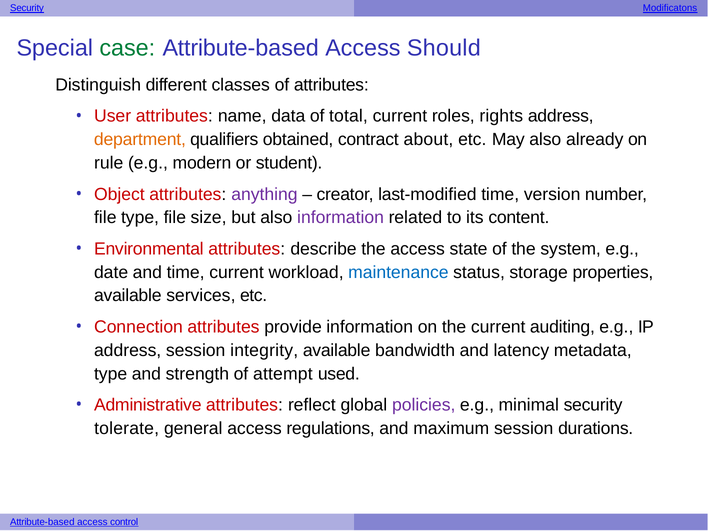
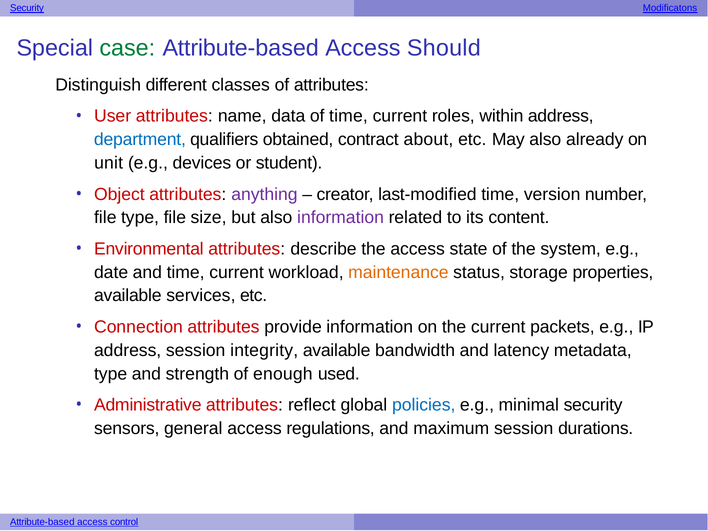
of total: total -> time (348, 116)
rights: rights -> within (501, 116)
department colour: orange -> blue (140, 140)
rule: rule -> unit (109, 163)
modern: modern -> devices (202, 163)
maintenance colour: blue -> orange (398, 273)
auditing: auditing -> packets (562, 327)
attempt: attempt -> enough (283, 374)
policies colour: purple -> blue (424, 405)
tolerate: tolerate -> sensors (127, 429)
